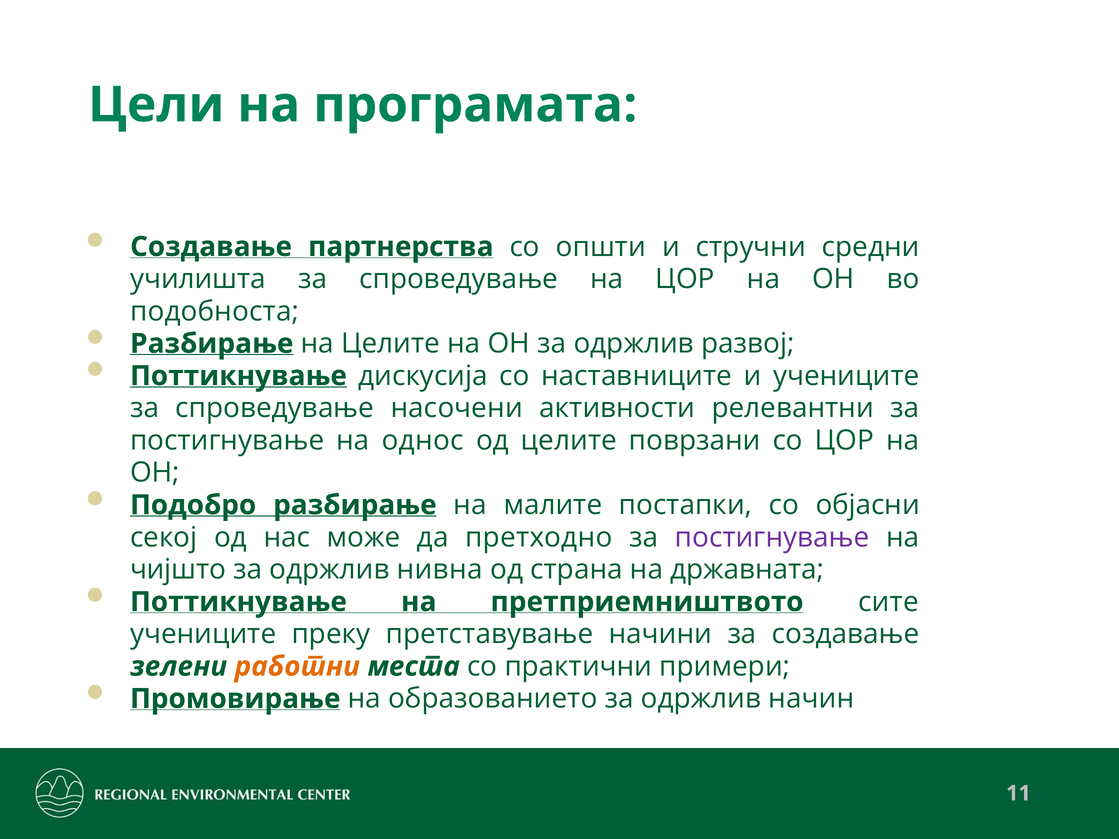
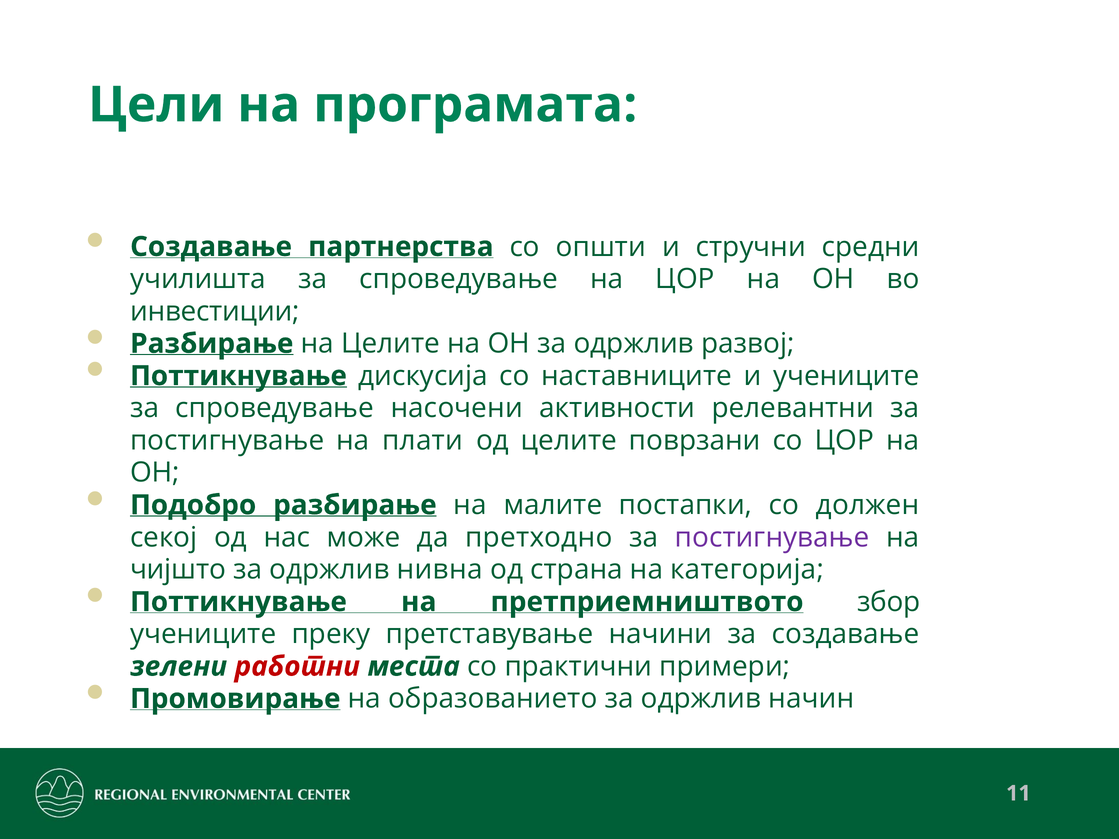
подобноста: подобноста -> инвестиции (215, 311)
однос: однос -> плати (423, 441)
објасни: објасни -> должен (868, 505)
државната: државната -> категорија (747, 570)
сите: сите -> збор (889, 602)
работни colour: orange -> red (297, 667)
